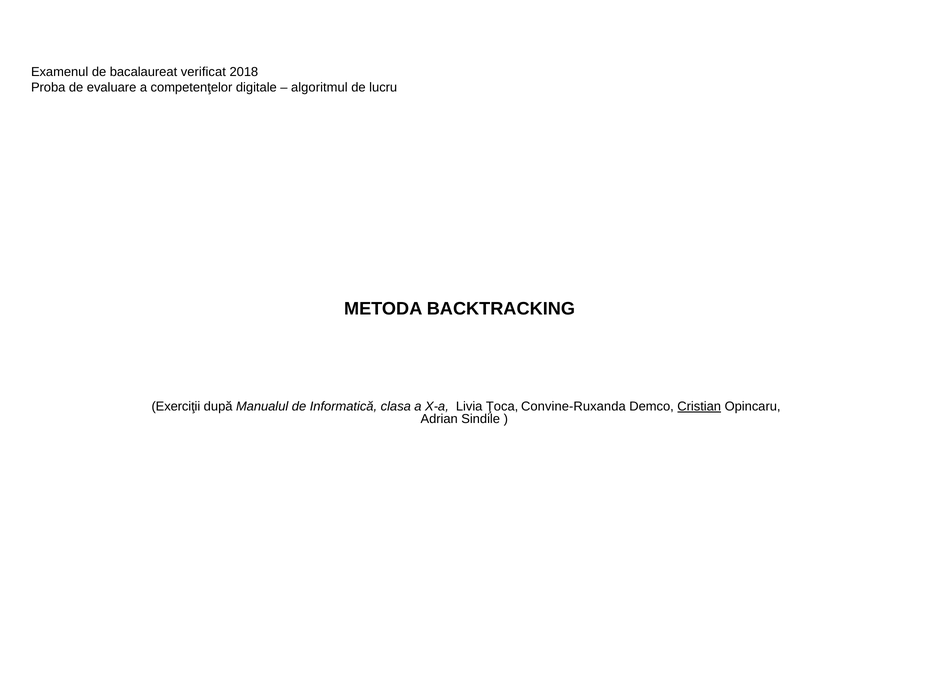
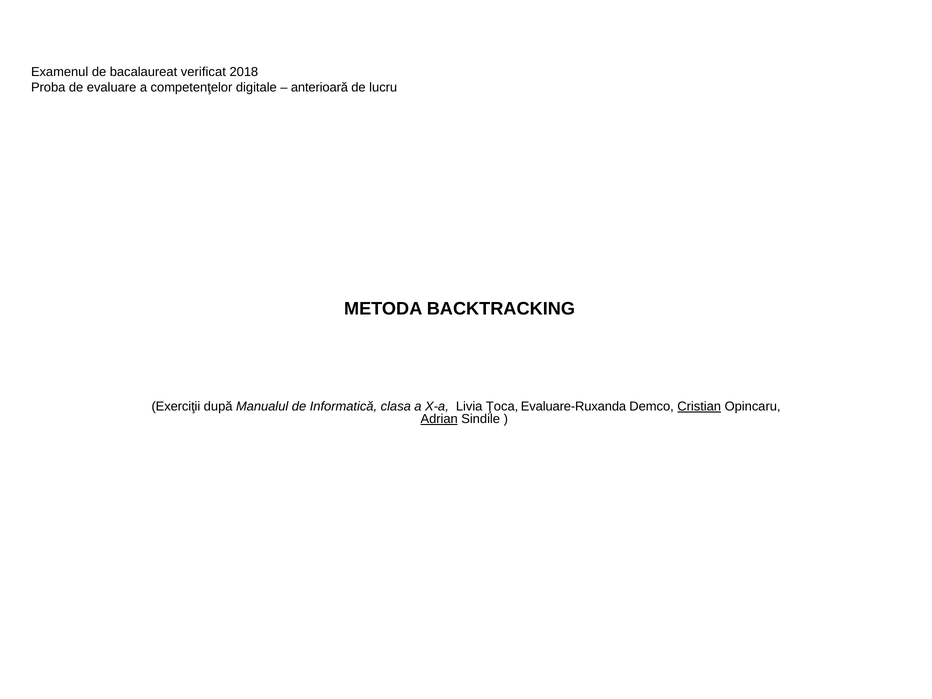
algoritmul: algoritmul -> anterioară (319, 87)
Convine-Ruxanda: Convine-Ruxanda -> Evaluare-Ruxanda (574, 406)
Adrian underline: none -> present (439, 419)
